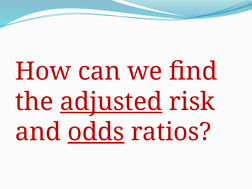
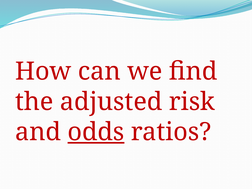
adjusted underline: present -> none (111, 102)
